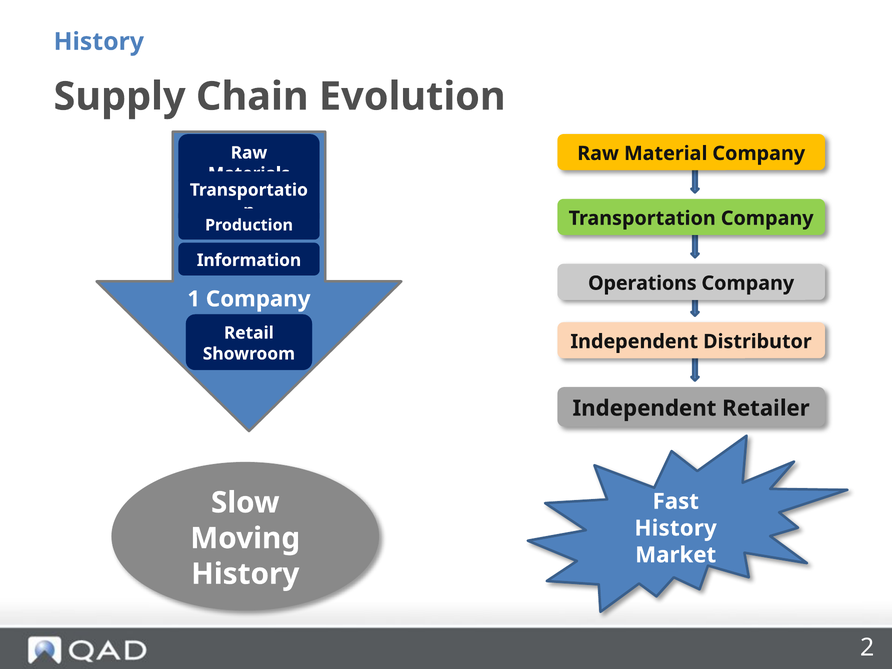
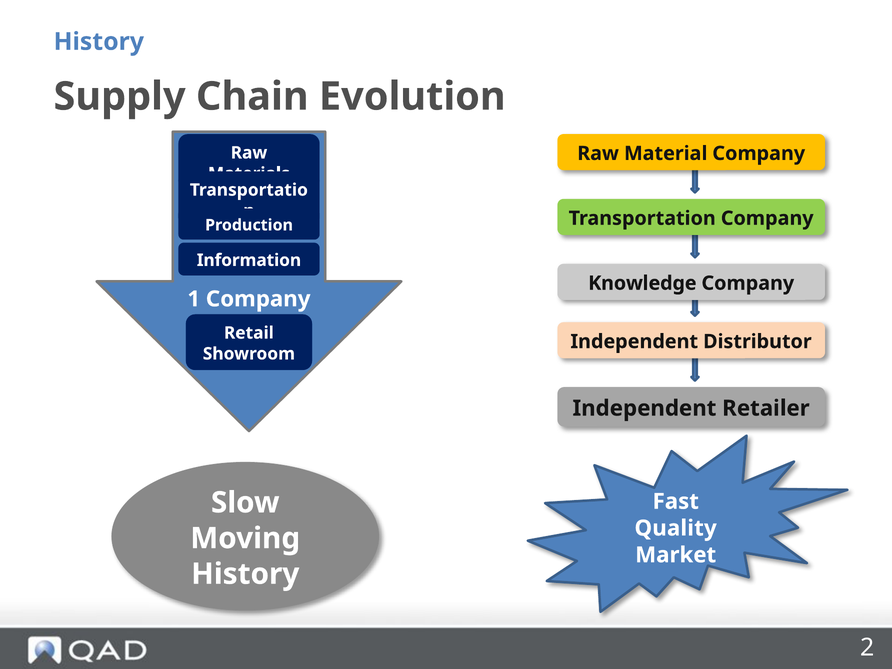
Operations: Operations -> Knowledge (642, 283)
History: History -> Quality (676, 528)
